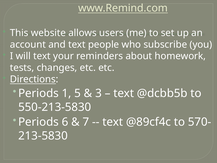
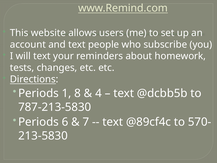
5: 5 -> 8 (78, 93)
3: 3 -> 4 (98, 93)
550-213-5830: 550-213-5830 -> 787-213-5830 (55, 107)
